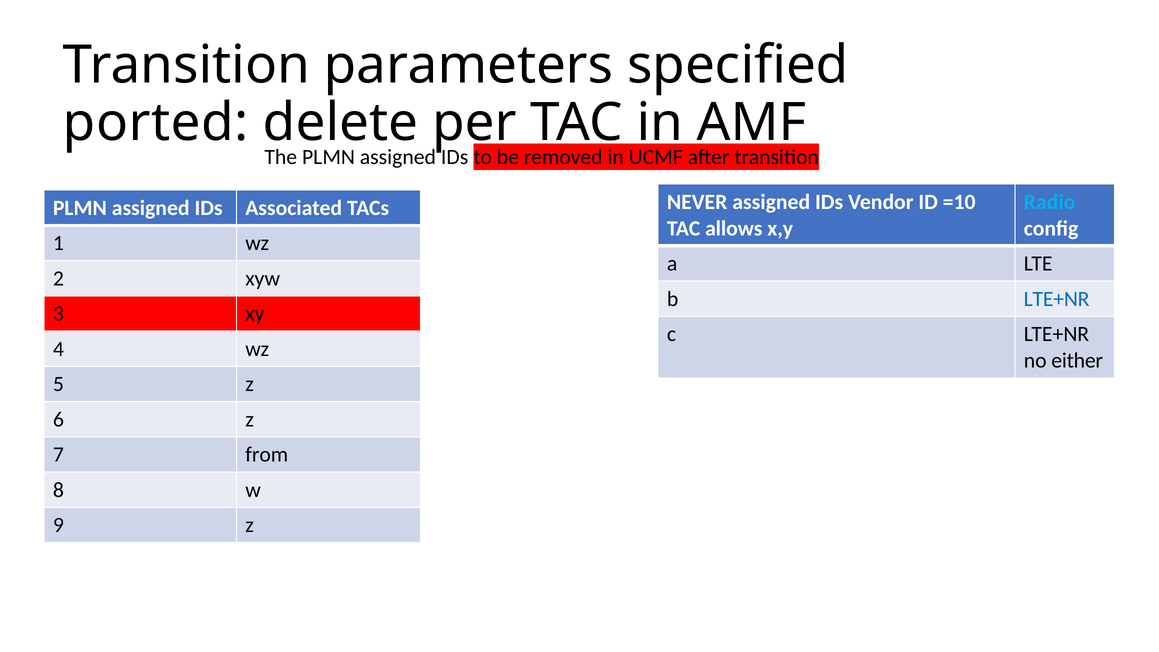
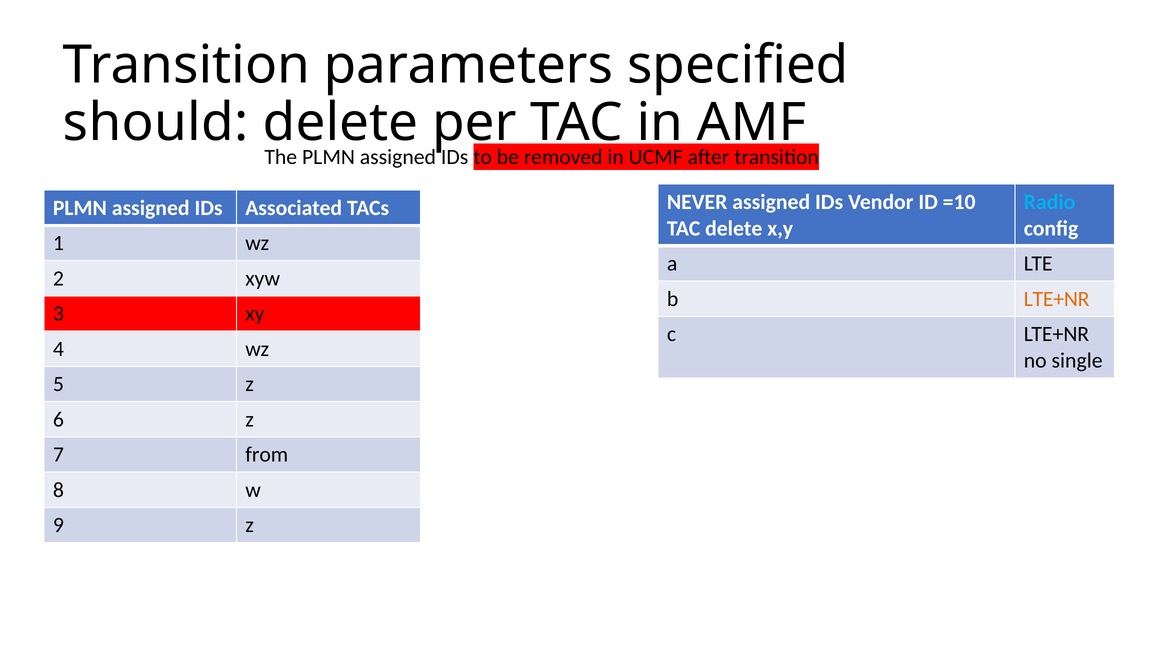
ported: ported -> should (156, 123)
TAC allows: allows -> delete (734, 228)
LTE+NR colour: blue -> orange (1057, 299)
either: either -> single (1077, 361)
